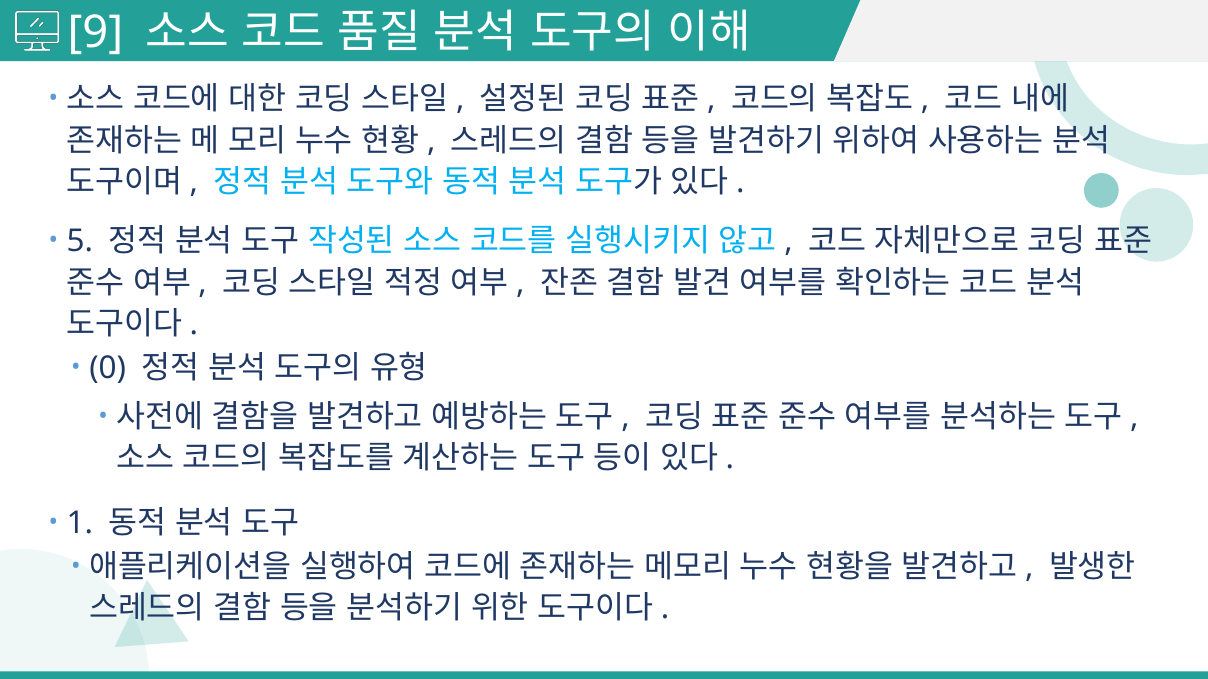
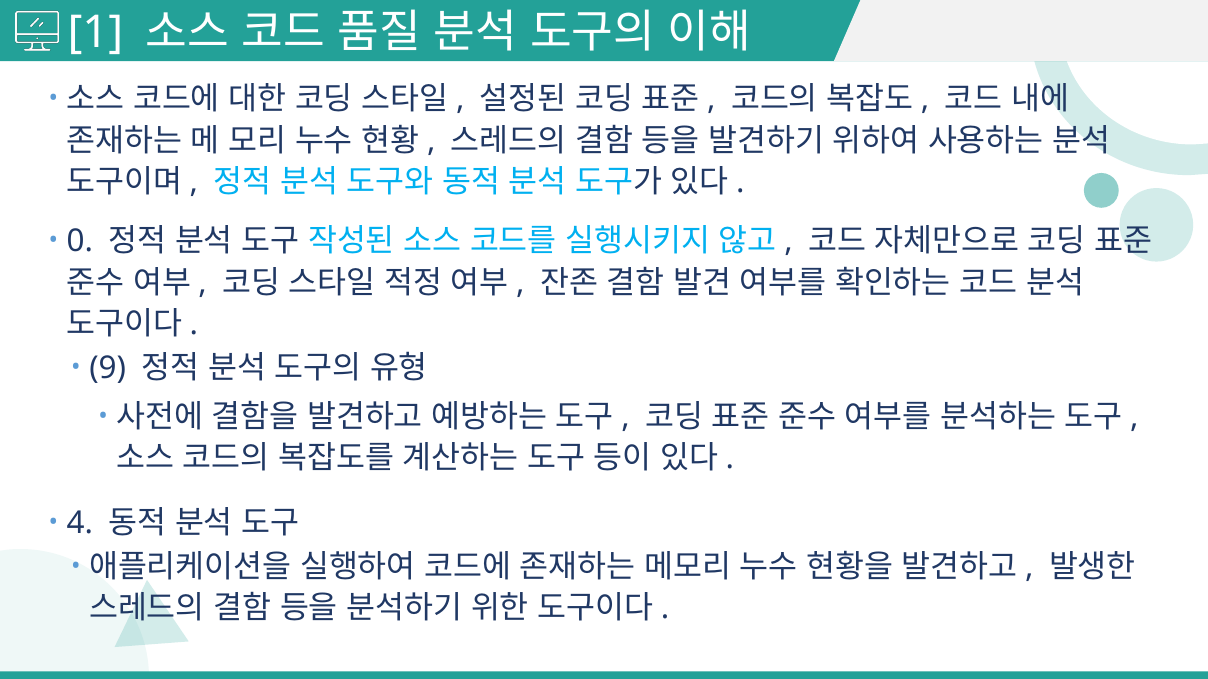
9: 9 -> 1 (95, 32)
5: 5 -> 0 (80, 241)
0: 0 -> 9 (108, 368)
1: 1 -> 4 (80, 523)
